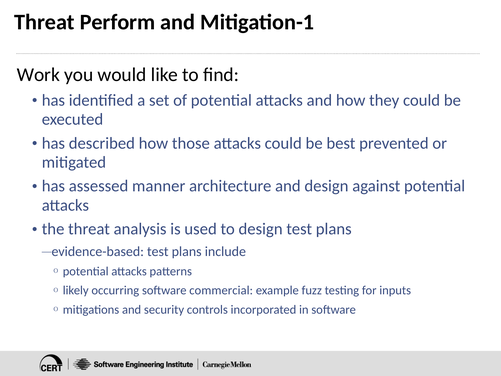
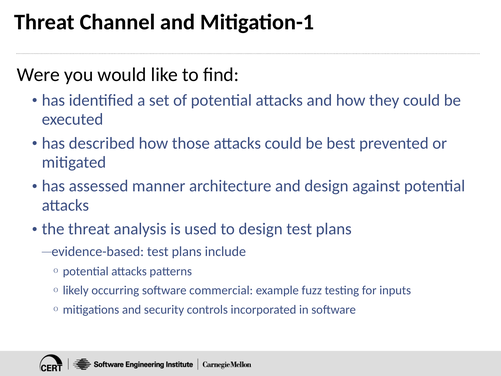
Perform: Perform -> Channel (117, 22)
Work: Work -> Were (38, 75)
